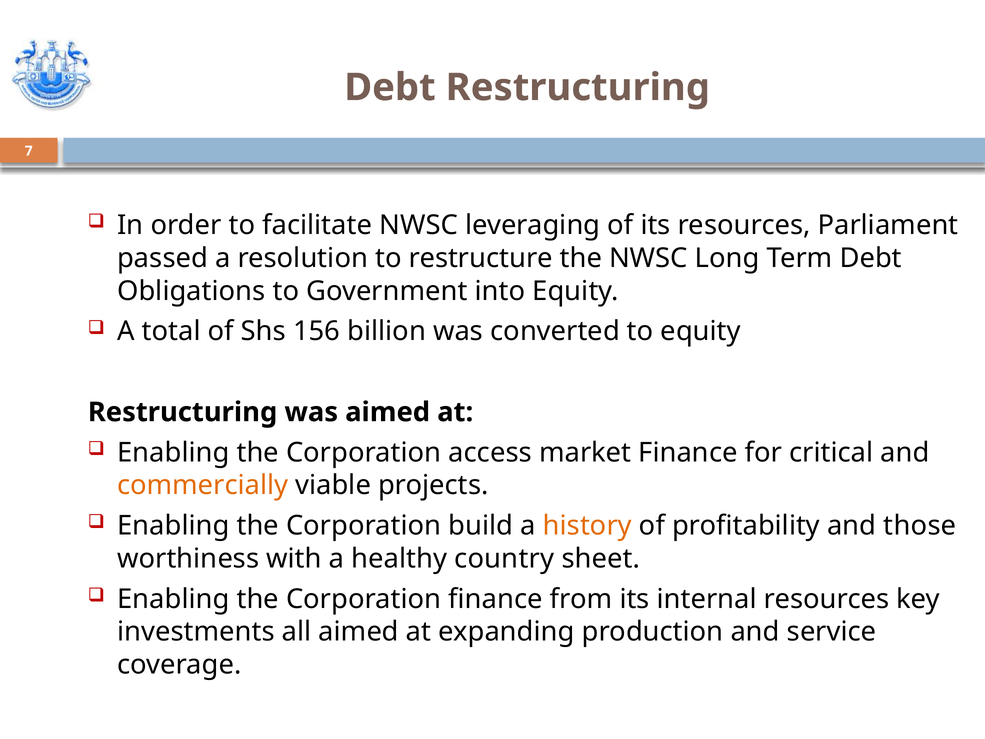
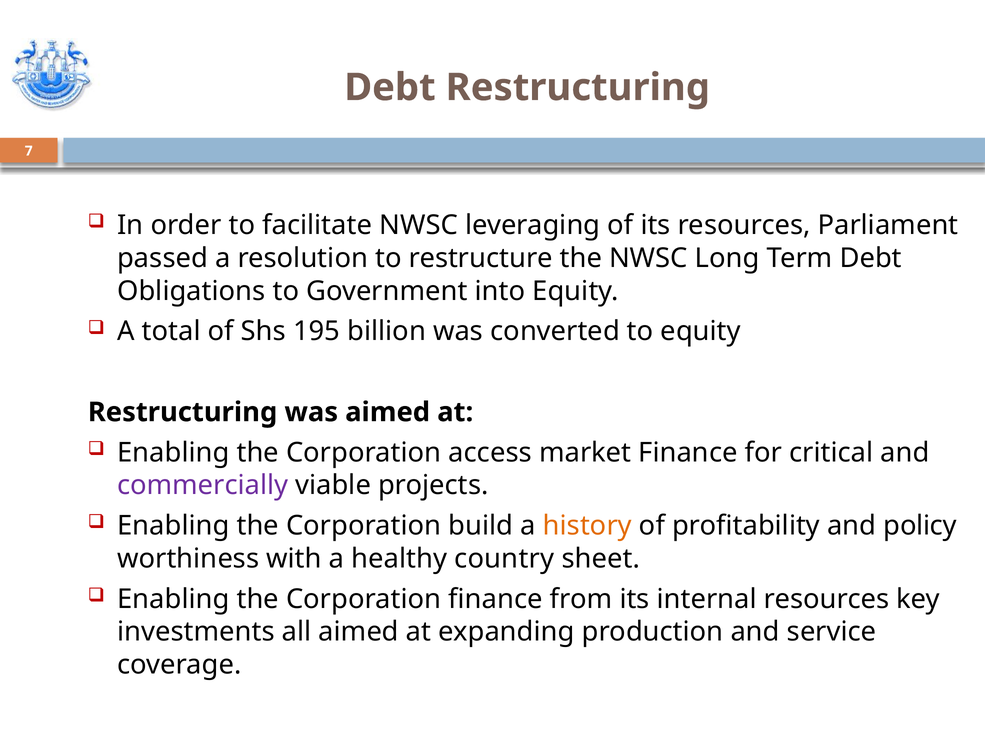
156: 156 -> 195 (317, 331)
commercially colour: orange -> purple (203, 485)
those: those -> policy (920, 526)
